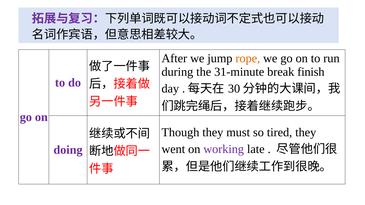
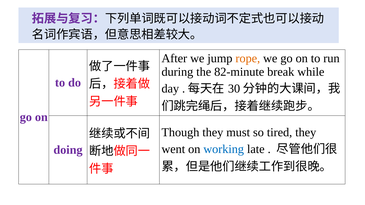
31-minute: 31-minute -> 82-minute (239, 72)
finish: finish -> while (311, 72)
working colour: purple -> blue (224, 149)
